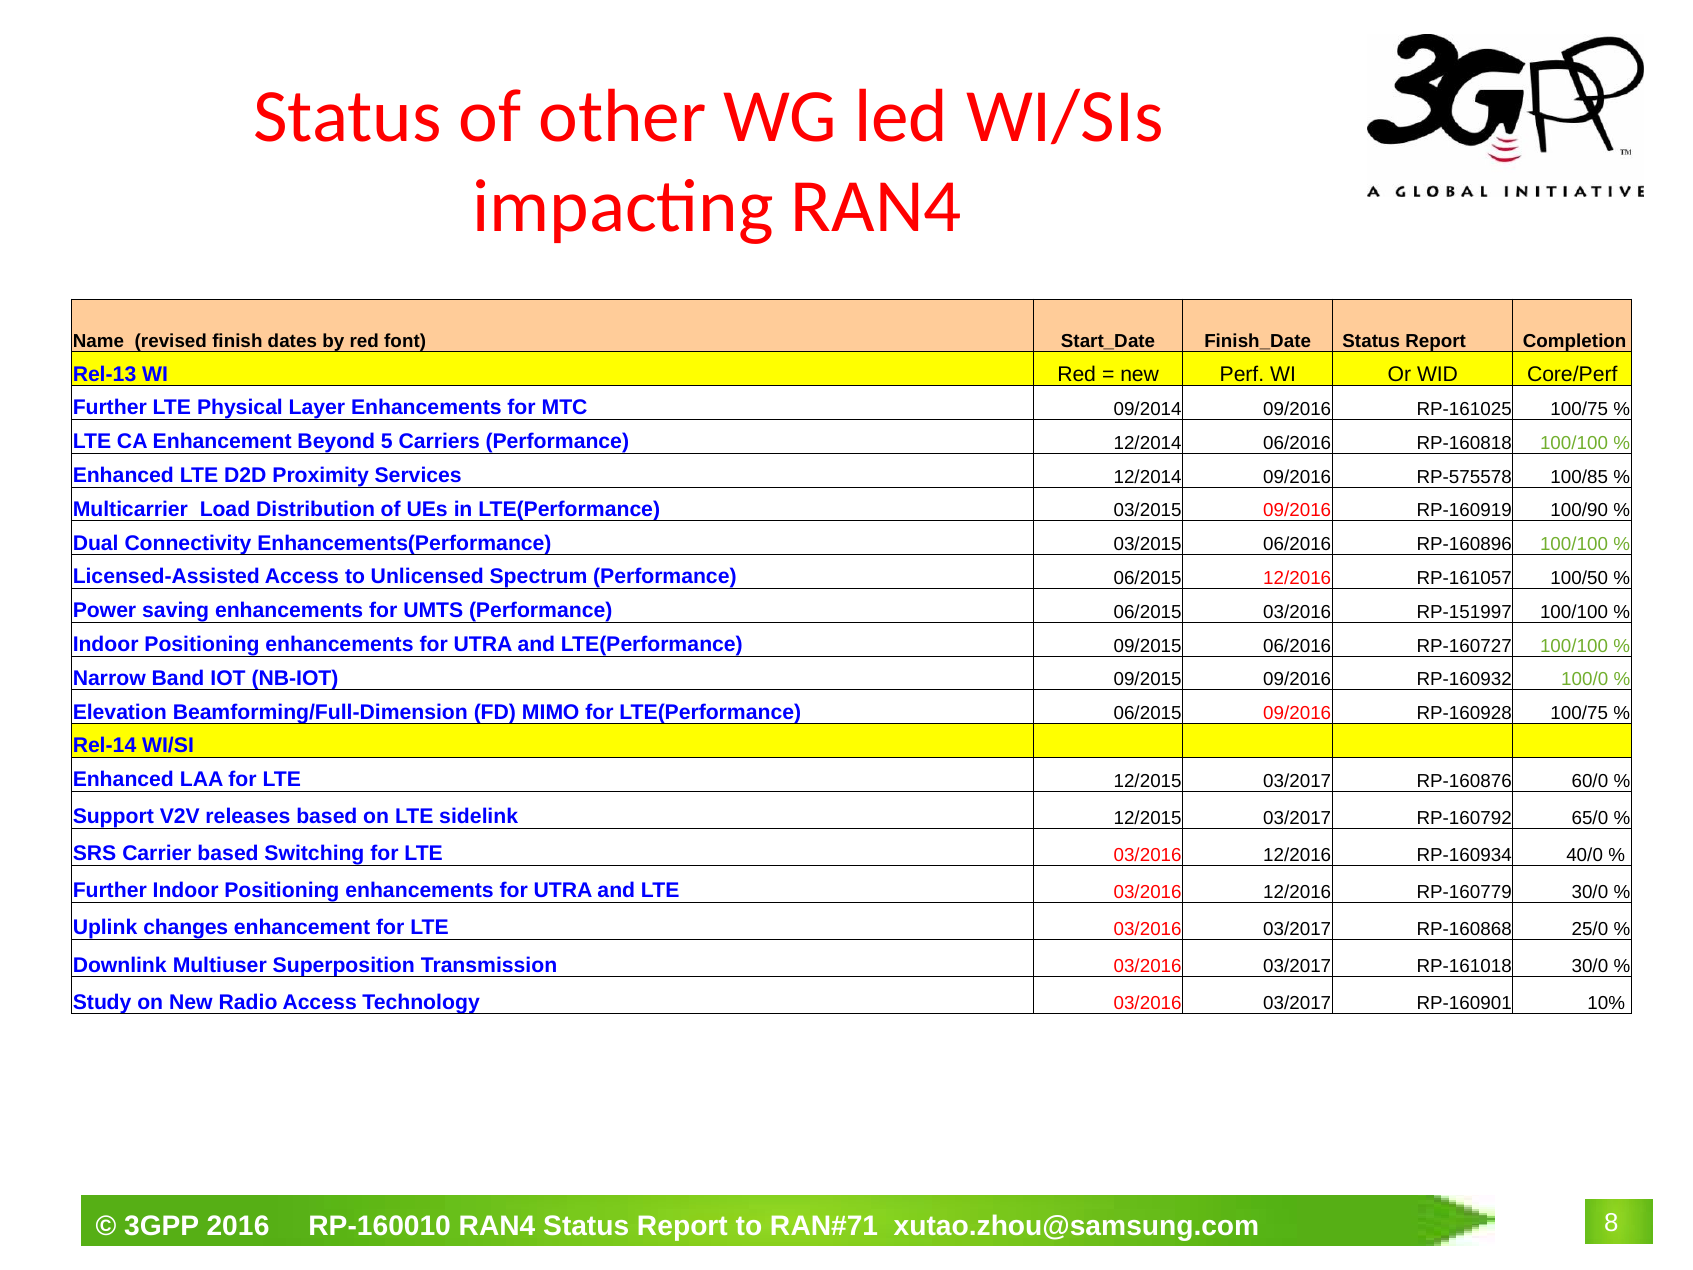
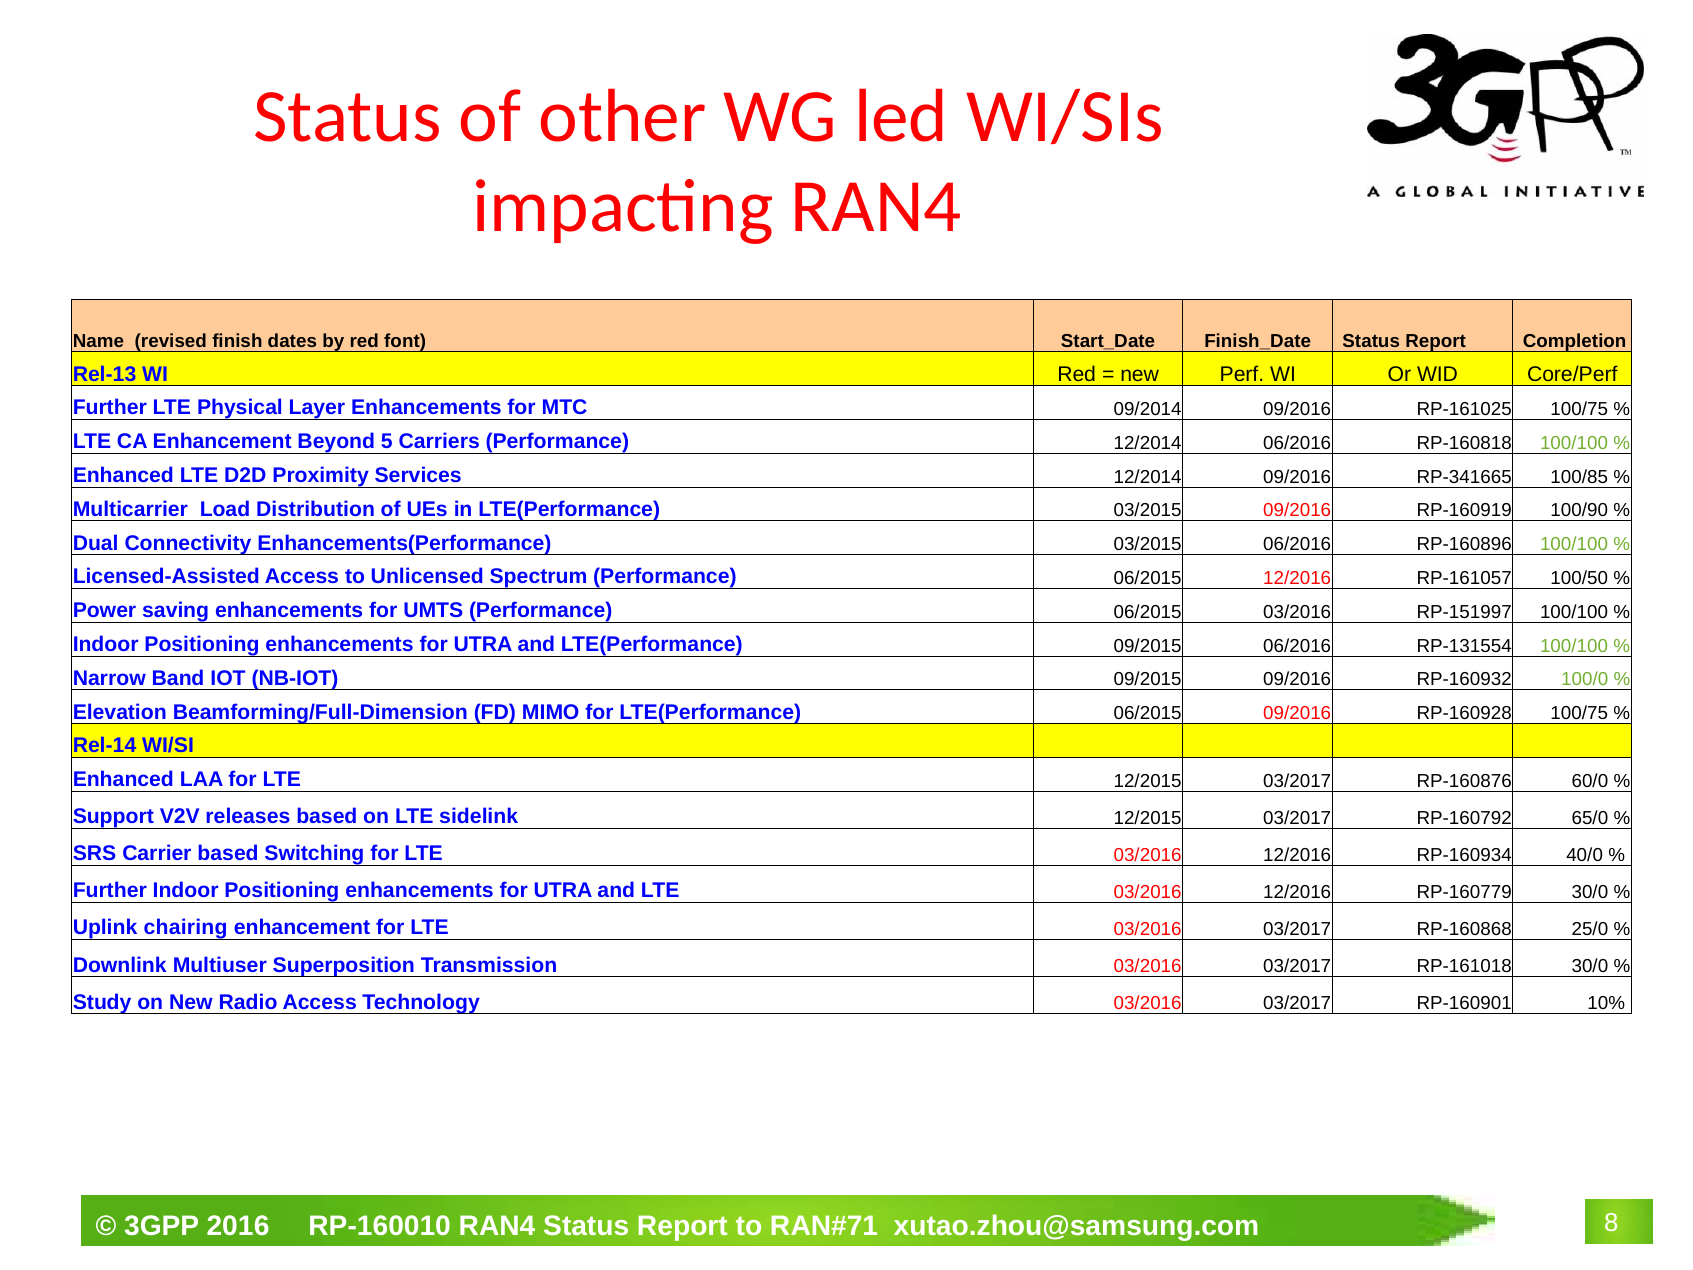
RP-575578: RP-575578 -> RP-341665 (1464, 477)
RP-160727: RP-160727 -> RP-131554 (1464, 646)
changes: changes -> chairing (186, 928)
